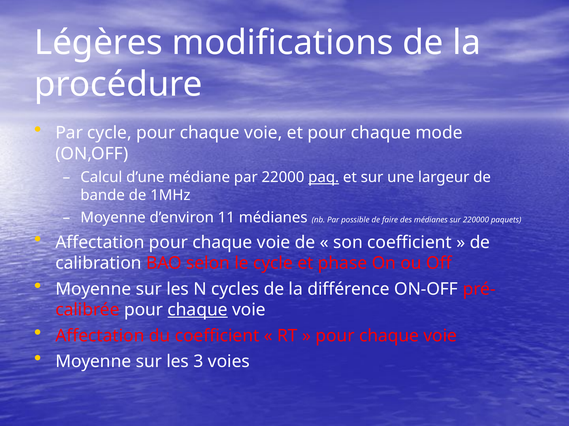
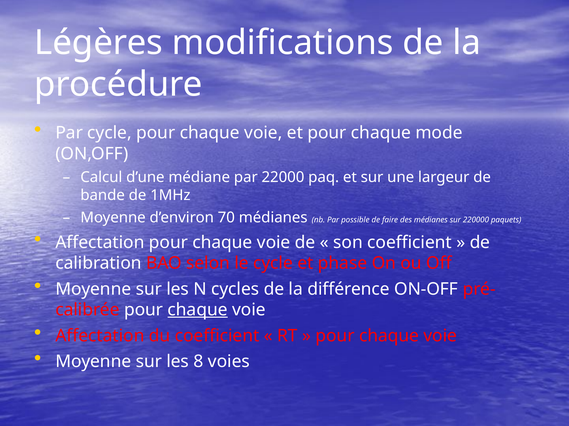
paq underline: present -> none (324, 178)
11: 11 -> 70 (226, 218)
3: 3 -> 8 (198, 362)
